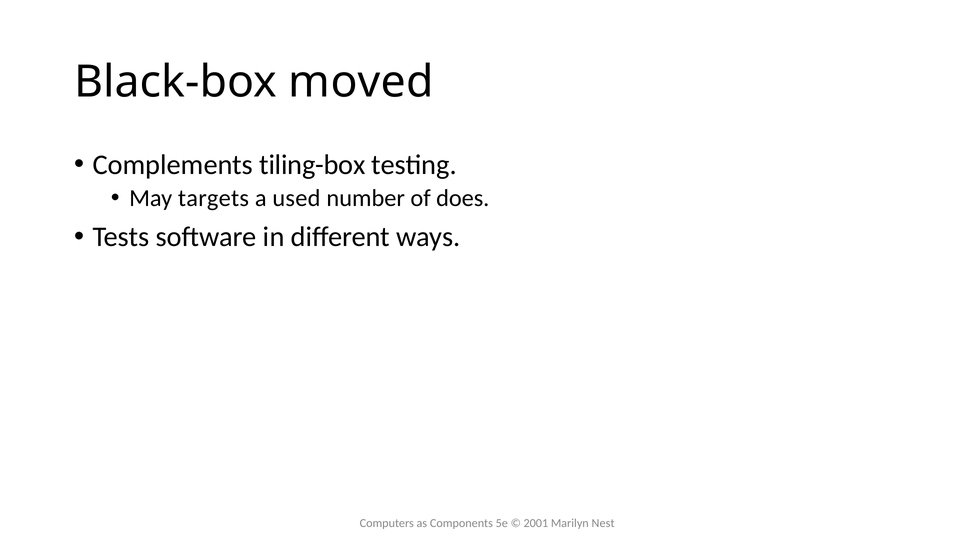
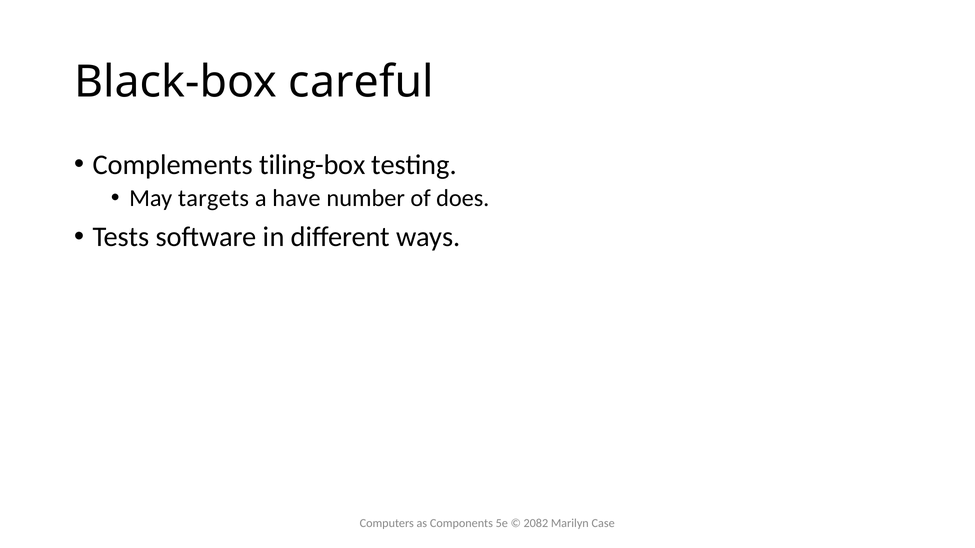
moved: moved -> careful (361, 82)
used: used -> have (296, 198)
2001: 2001 -> 2082 (536, 524)
Nest: Nest -> Case (603, 524)
